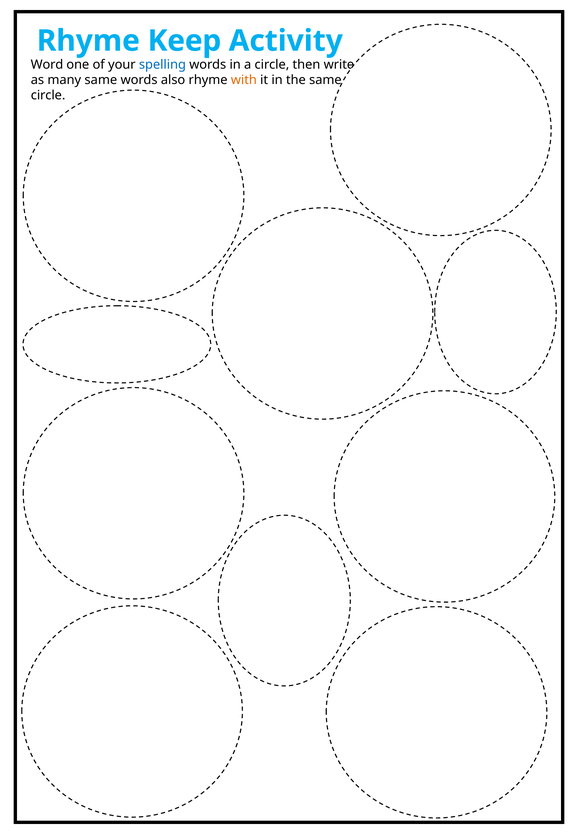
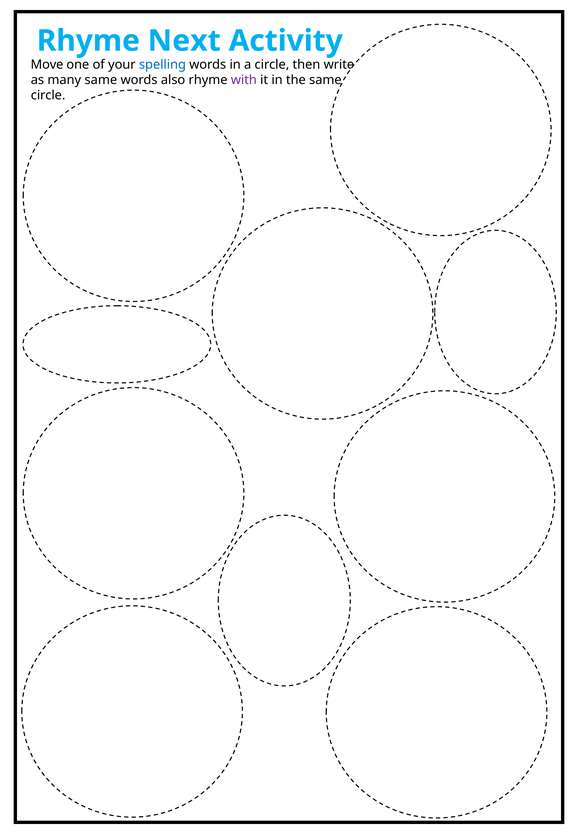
Keep: Keep -> Next (184, 41)
Word: Word -> Move (47, 65)
with colour: orange -> purple (244, 80)
